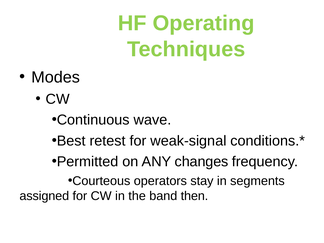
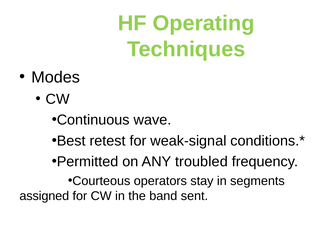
changes: changes -> troubled (201, 162)
then: then -> sent (194, 196)
